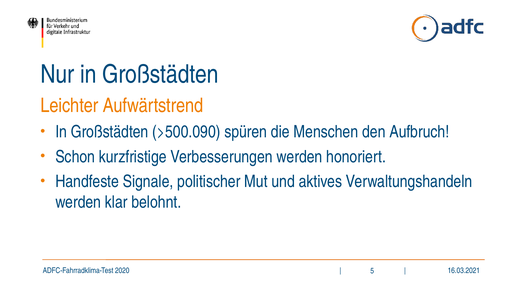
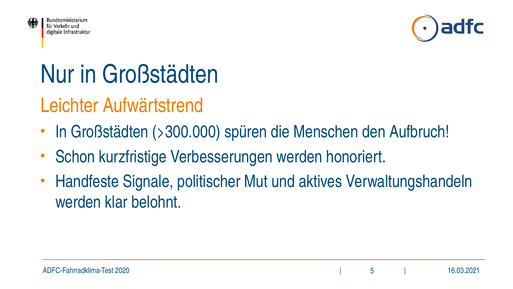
>500.090: >500.090 -> >300.000 (186, 132)
